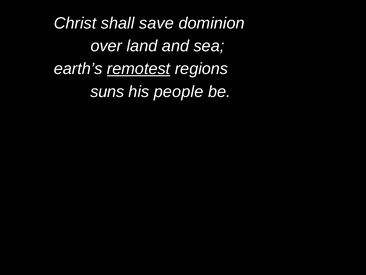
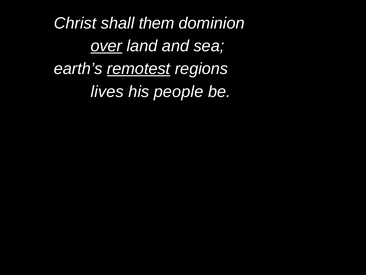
save: save -> them (157, 23)
over underline: none -> present (106, 46)
suns: suns -> lives (107, 91)
